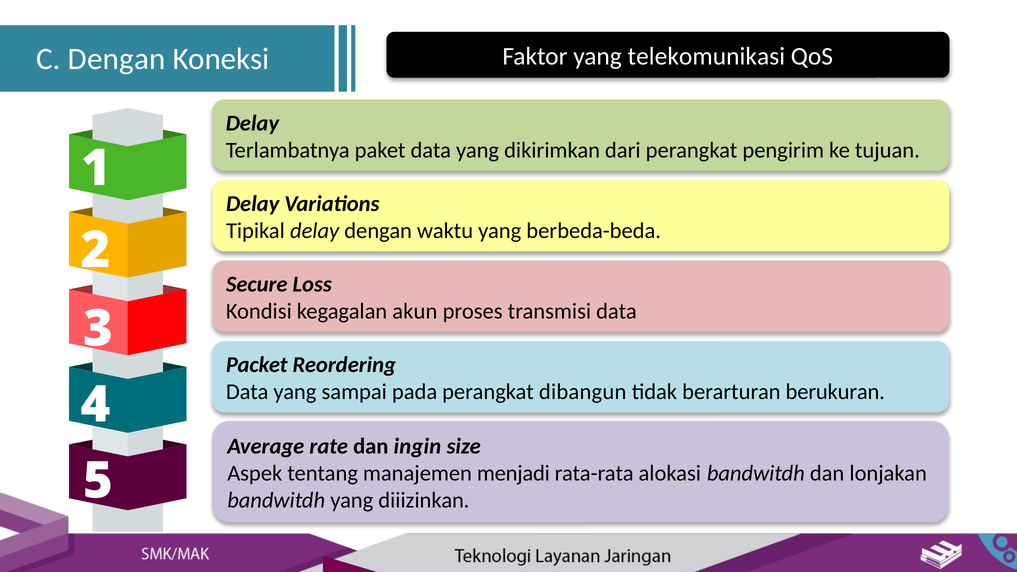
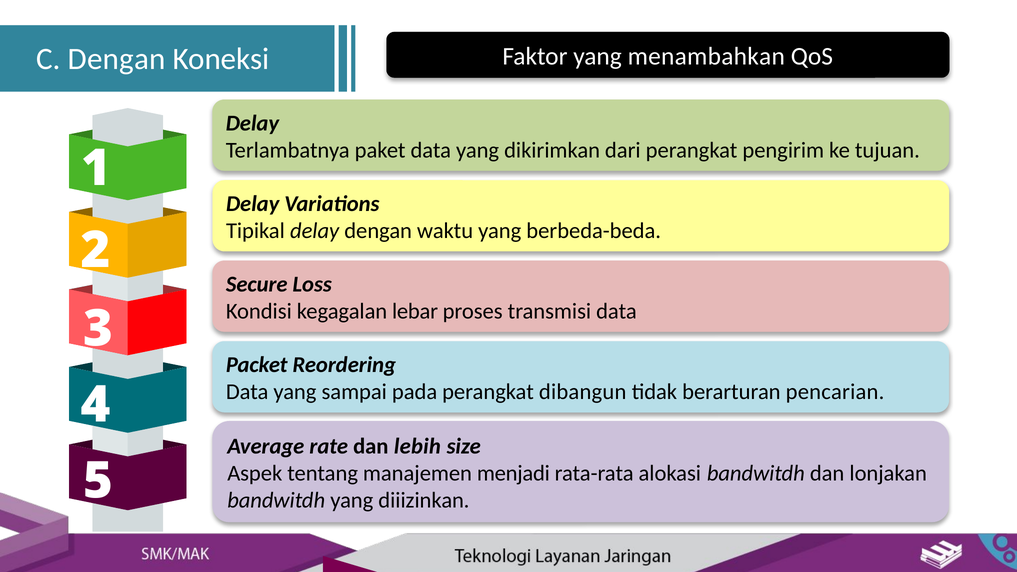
telekomunikasi: telekomunikasi -> menambahkan (706, 57)
akun: akun -> lebar (415, 311)
berukuran: berukuran -> pencarian (835, 392)
ingin: ingin -> lebih (417, 446)
